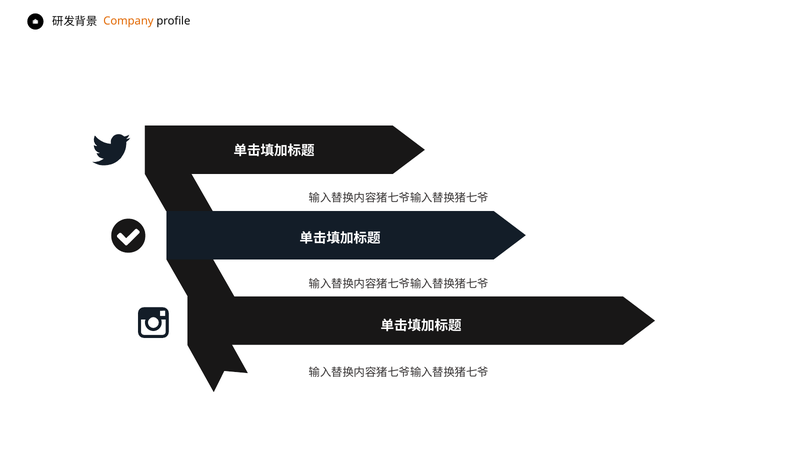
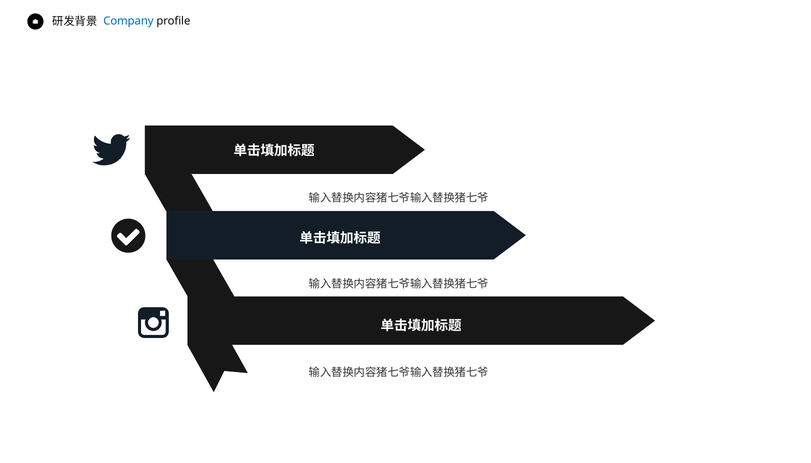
Company colour: orange -> blue (128, 21)
